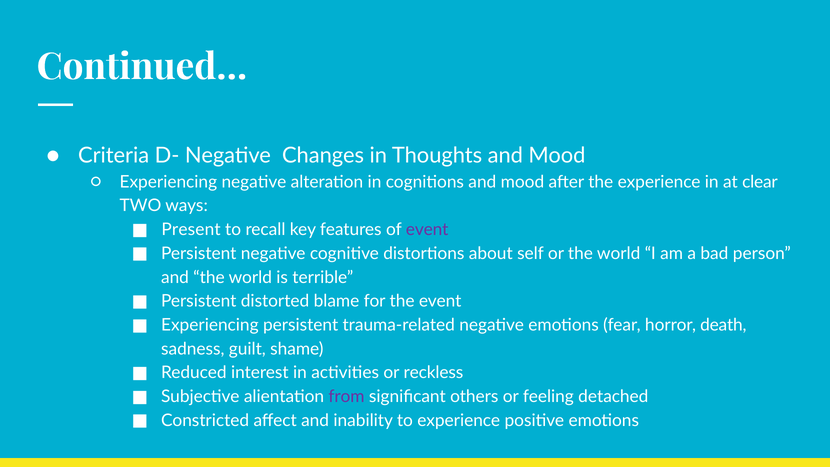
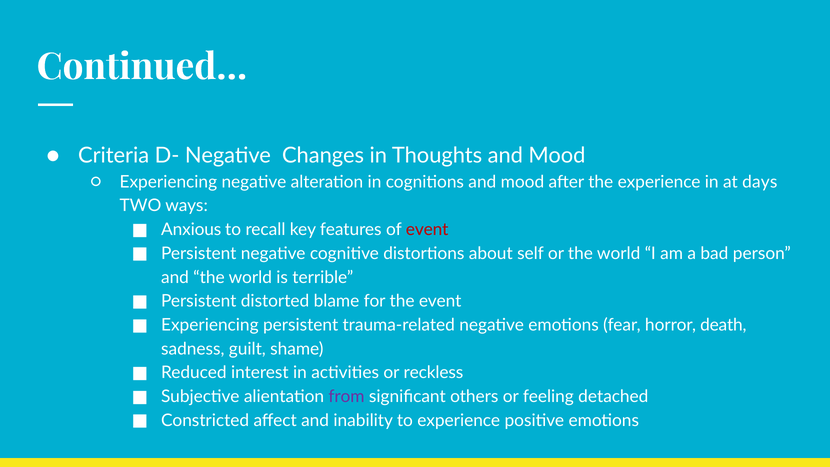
clear: clear -> days (760, 182)
Present: Present -> Anxious (191, 230)
event colour: purple -> red (427, 230)
